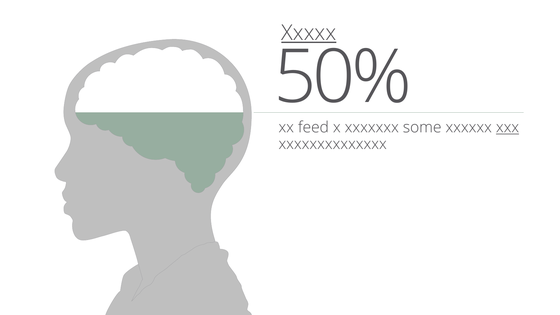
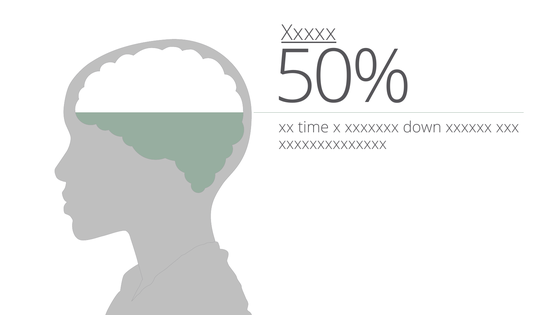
feed: feed -> time (313, 127)
some: some -> down (422, 127)
xxx underline: present -> none (508, 127)
